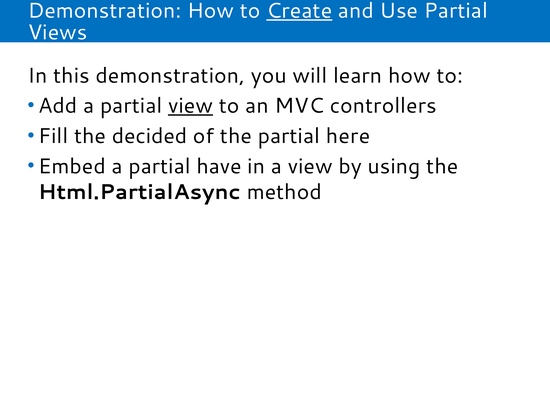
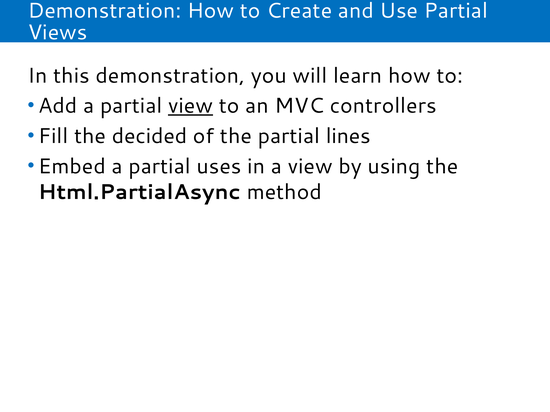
Create underline: present -> none (299, 11)
here: here -> lines (348, 136)
have: have -> uses (219, 167)
